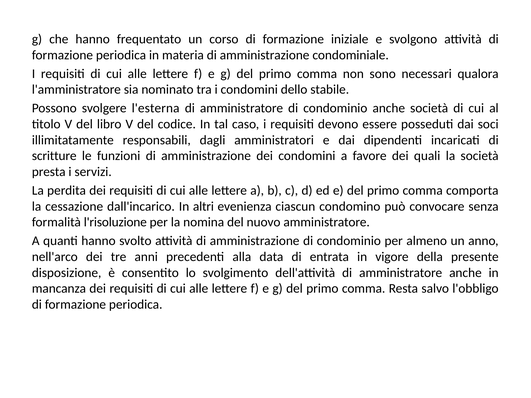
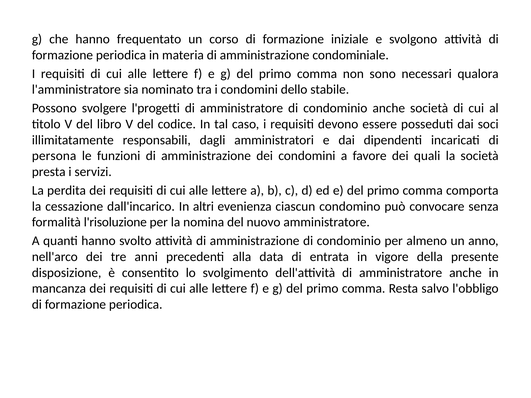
l'esterna: l'esterna -> l'progetti (156, 108)
scritture: scritture -> persona (54, 156)
